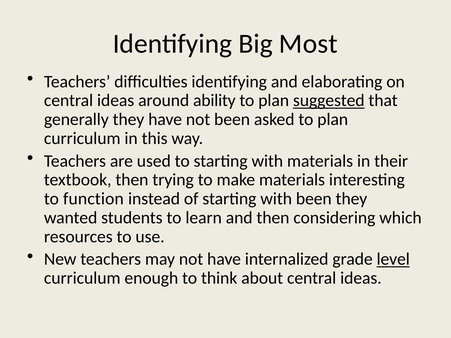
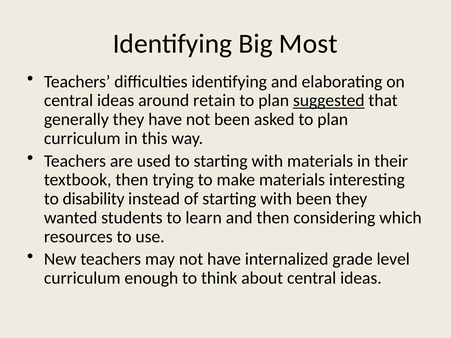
ability: ability -> retain (214, 101)
function: function -> disability (94, 199)
level underline: present -> none (393, 259)
